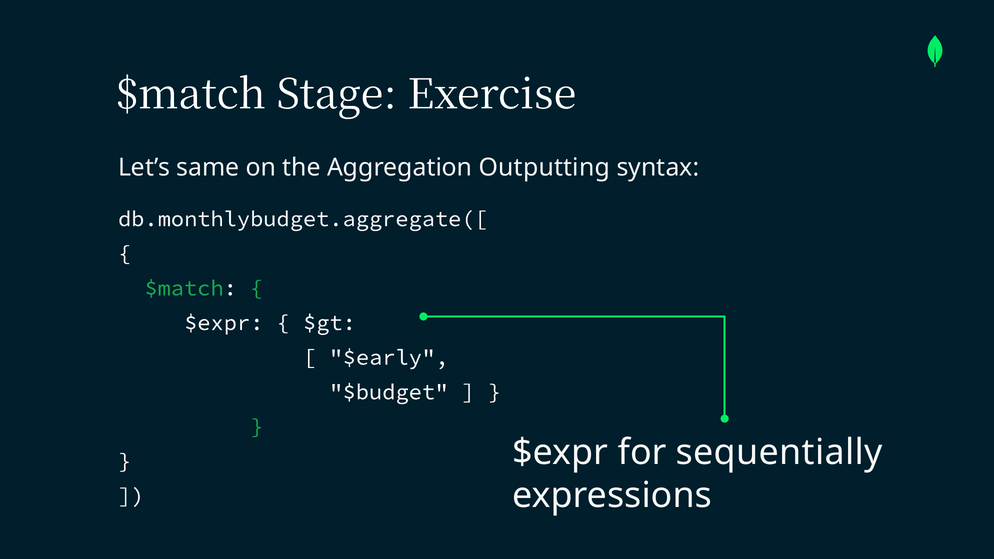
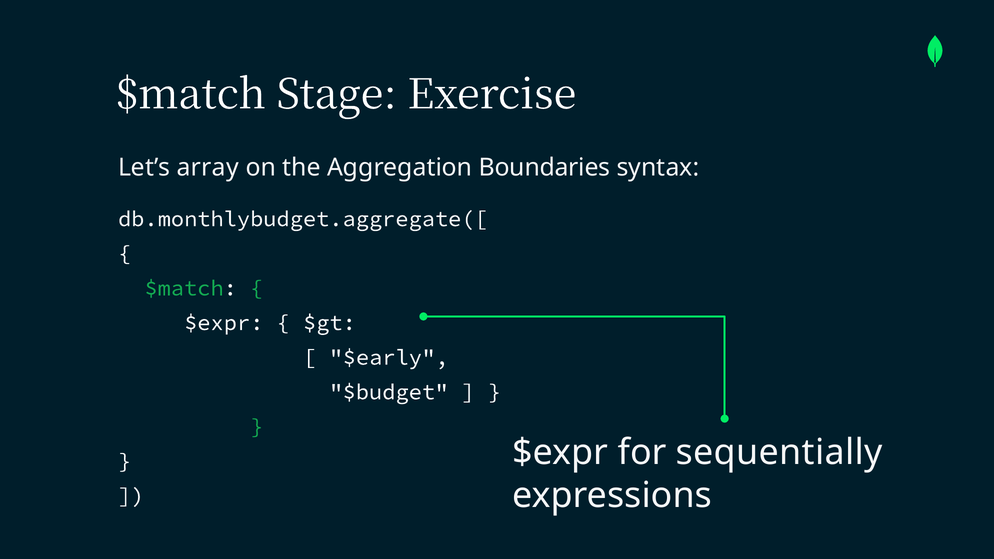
same: same -> array (208, 168)
Outputting: Outputting -> Boundaries (545, 168)
